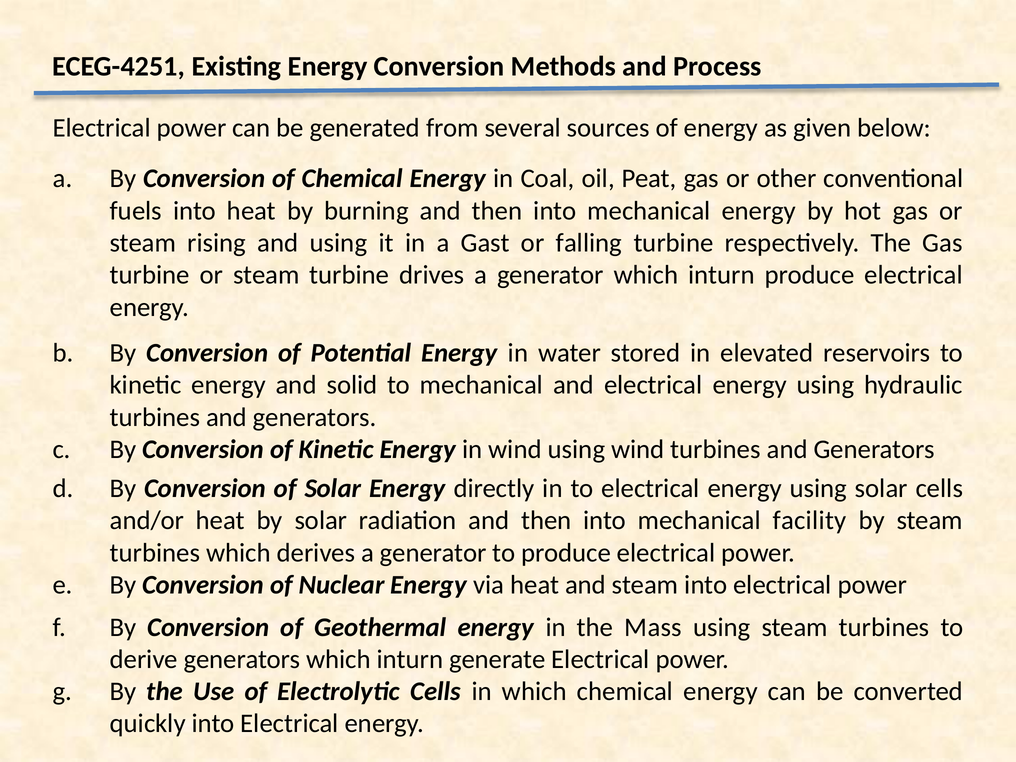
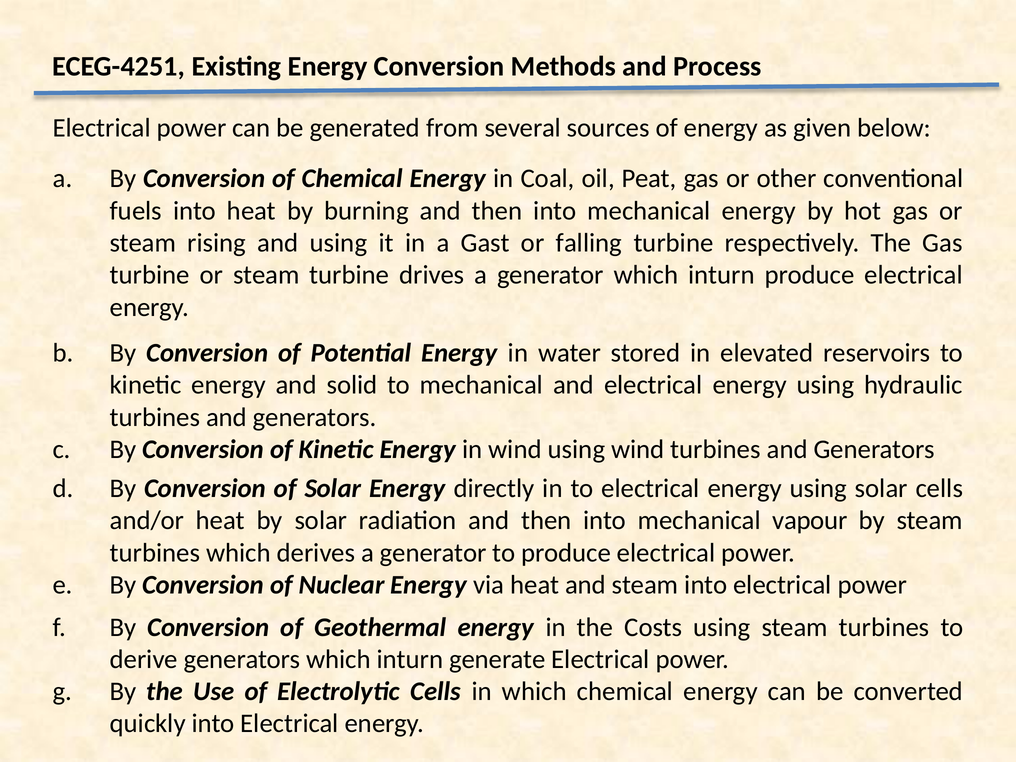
facility: facility -> vapour (810, 521)
Mass: Mass -> Costs (653, 627)
